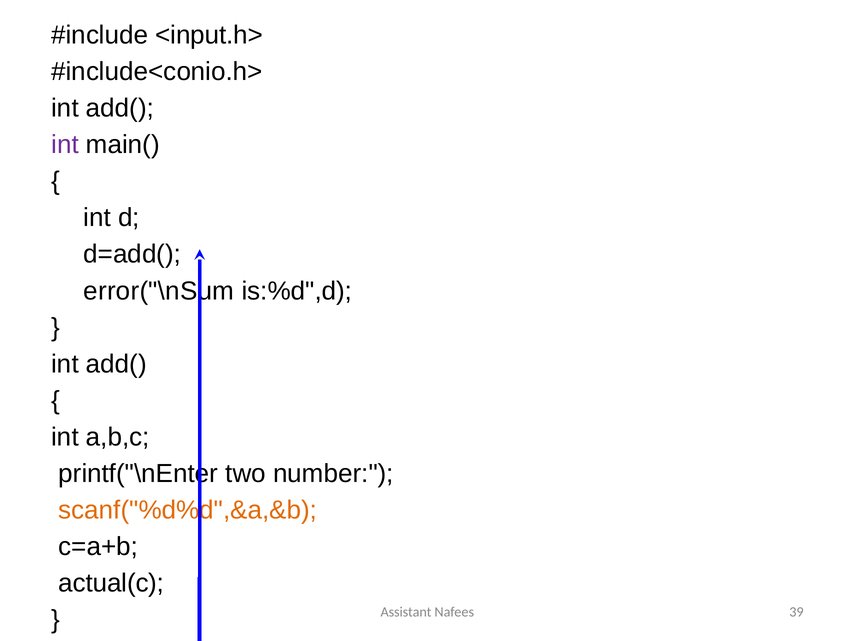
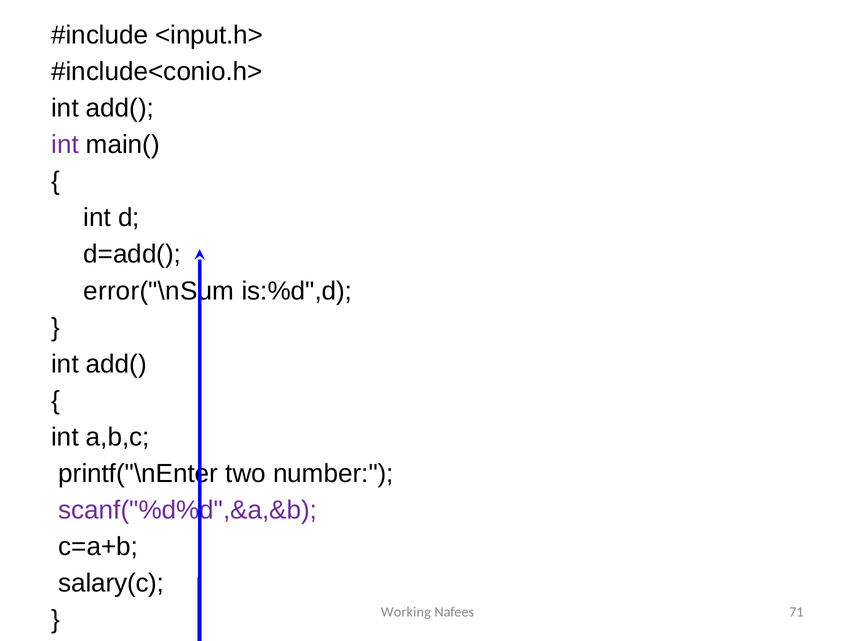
scanf("%d%d",&a,&b colour: orange -> purple (188, 510)
actual(c: actual(c -> salary(c (111, 583)
Assistant: Assistant -> Working (406, 612)
39: 39 -> 71 (796, 612)
